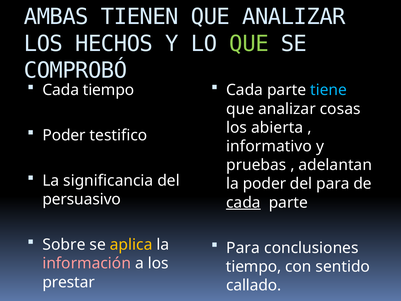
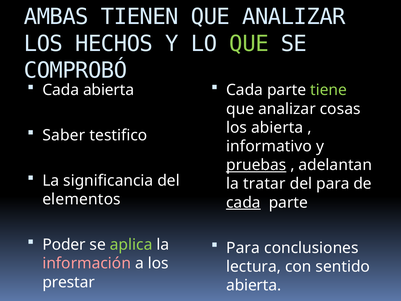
Cada tiempo: tiempo -> abierta (109, 90)
tiene colour: light blue -> light green (329, 90)
Poder: Poder -> Saber (64, 135)
pruebas underline: none -> present (256, 165)
la poder: poder -> tratar (264, 184)
persuasivo: persuasivo -> elementos (82, 199)
Sobre: Sobre -> Poder (64, 245)
aplica colour: yellow -> light green (131, 245)
tiempo: tiempo -> lectura (254, 266)
callado: callado -> abierta (254, 285)
